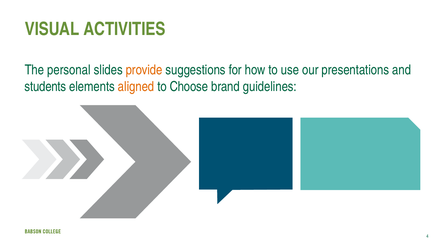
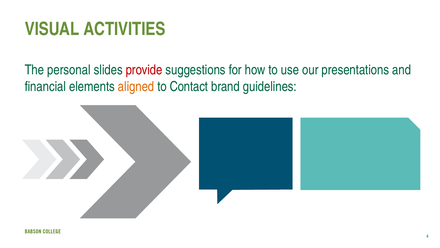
provide colour: orange -> red (144, 70)
students: students -> financial (45, 86)
Choose: Choose -> Contact (189, 86)
